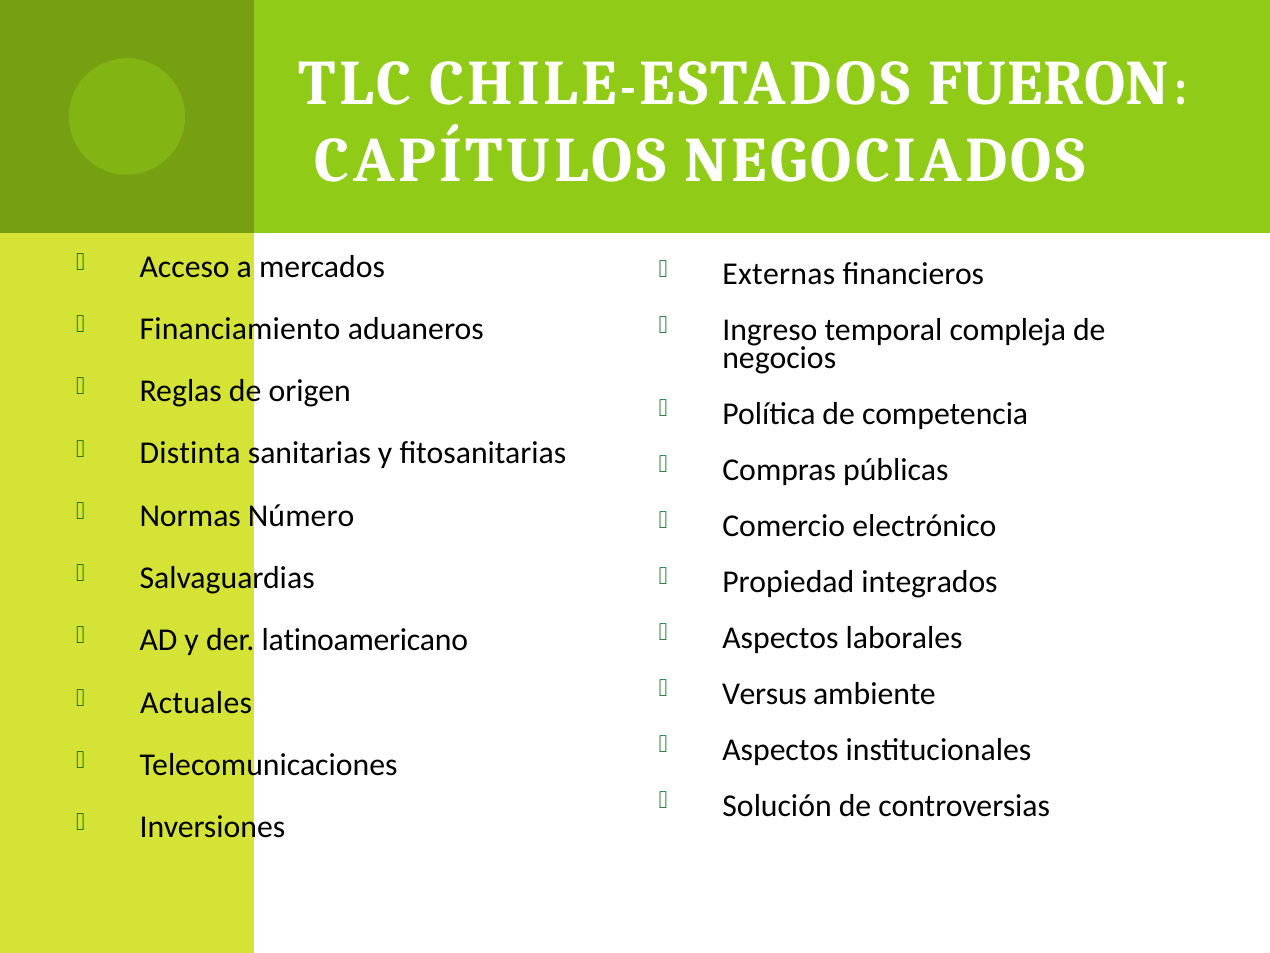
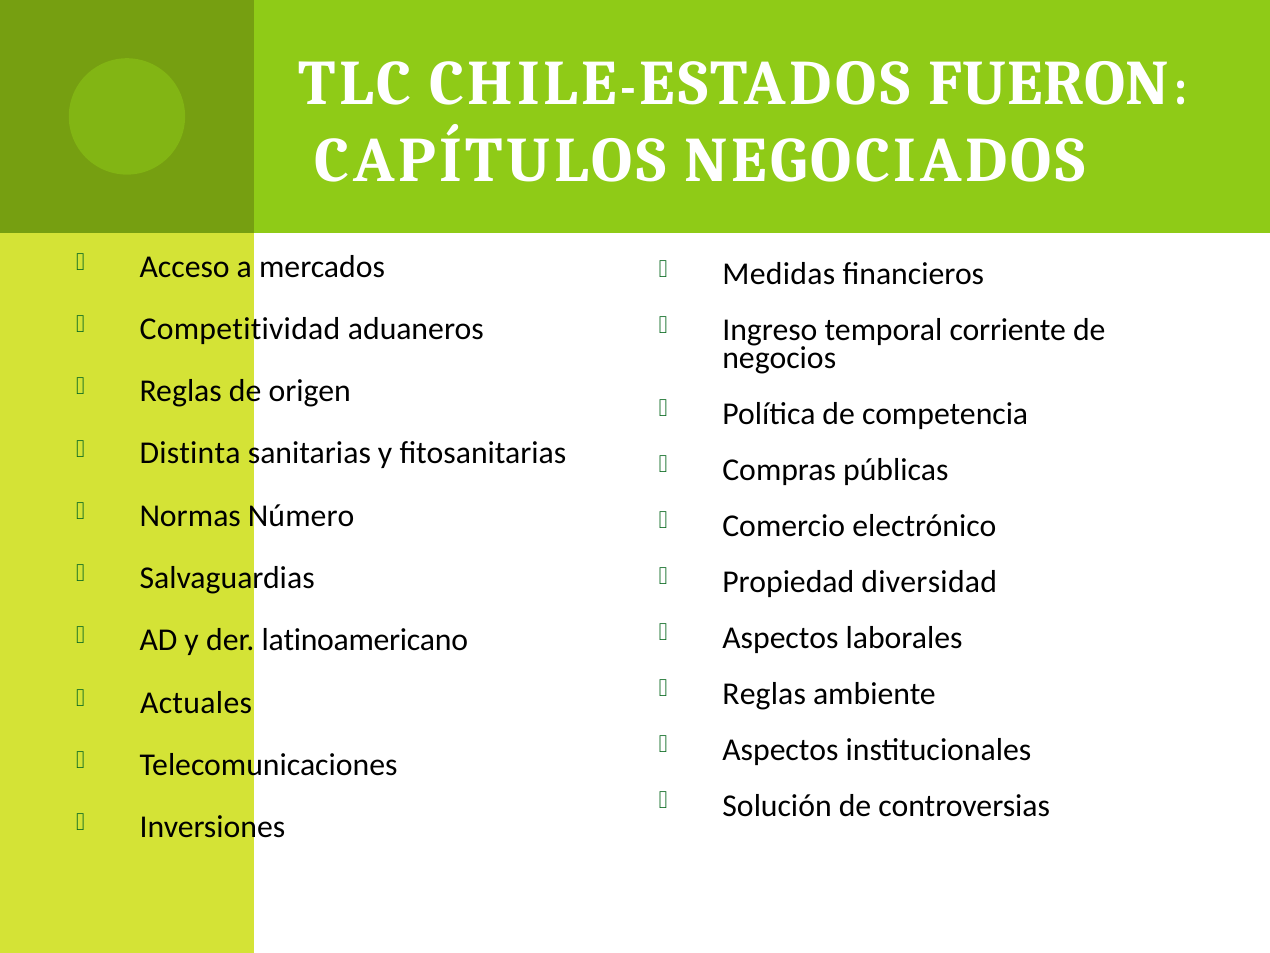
Externas: Externas -> Medidas (779, 274)
Financiamiento: Financiamiento -> Competitividad (240, 329)
compleja: compleja -> corriente (1008, 330)
integrados: integrados -> diversidad (929, 582)
Versus: Versus -> Reglas (764, 694)
